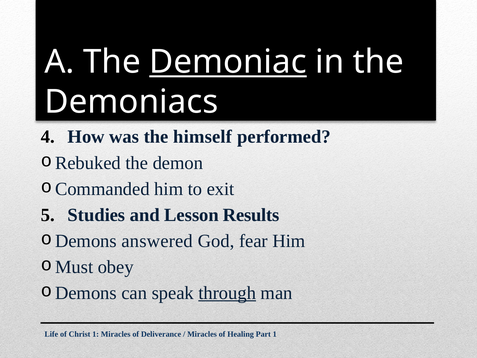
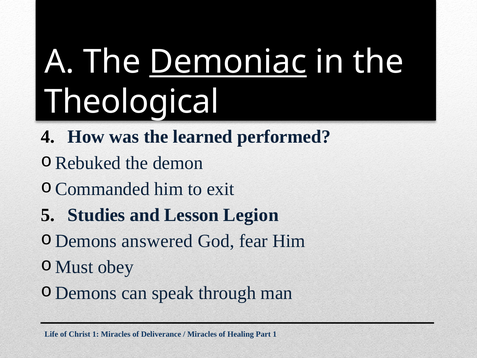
Demoniacs: Demoniacs -> Theological (132, 102)
himself: himself -> learned (203, 137)
Results: Results -> Legion (251, 215)
through underline: present -> none (227, 293)
